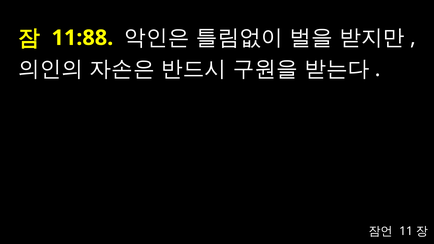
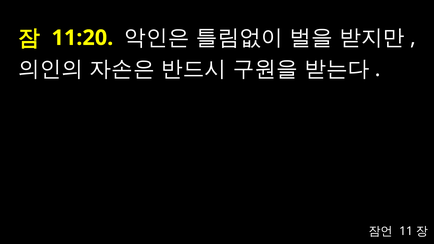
11:88: 11:88 -> 11:20 (82, 38)
